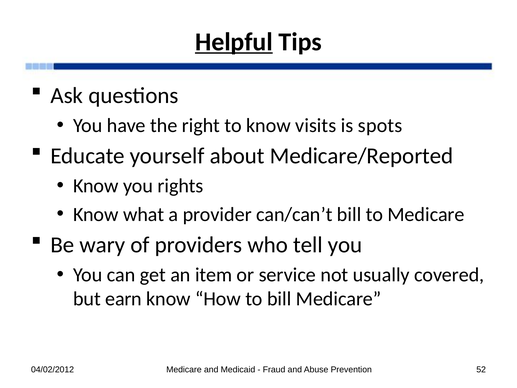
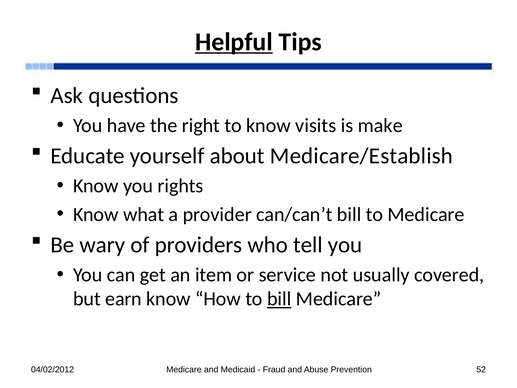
spots: spots -> make (380, 126)
Medicare/Reported: Medicare/Reported -> Medicare/Establish (361, 156)
bill underline: none -> present (279, 299)
